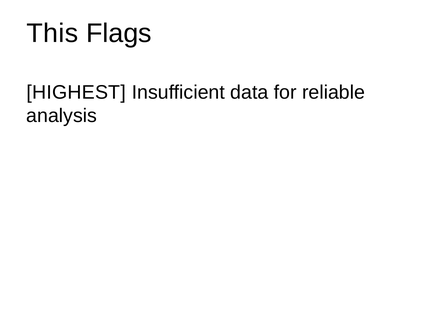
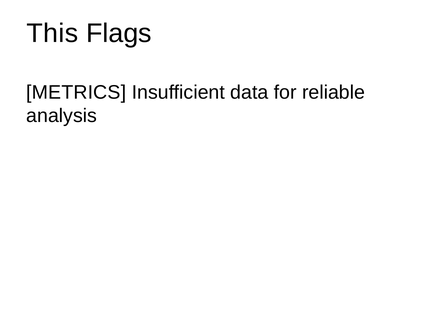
HIGHEST: HIGHEST -> METRICS (76, 92)
